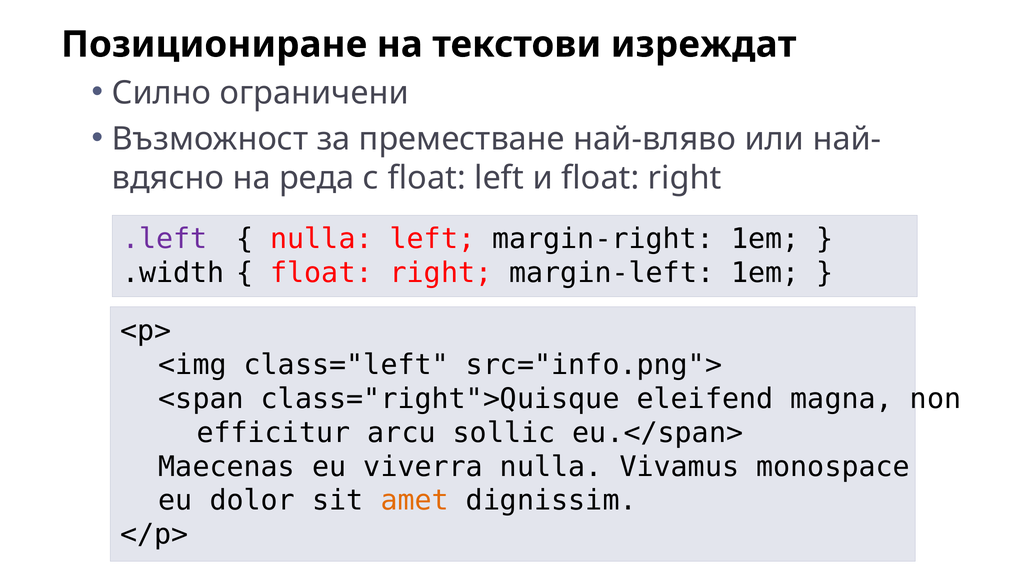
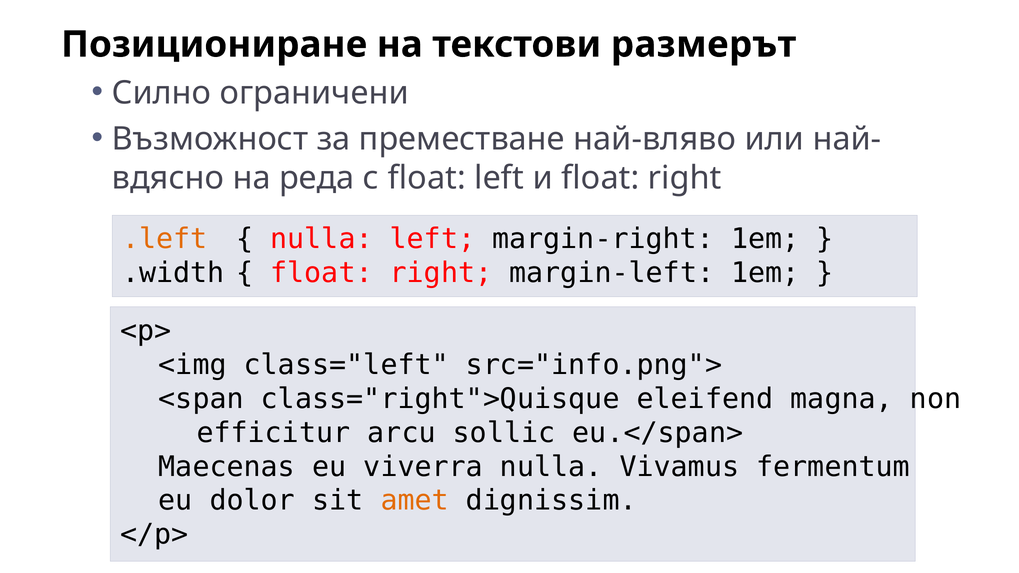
изреждат: изреждат -> размерът (703, 45)
.left colour: purple -> orange (165, 239)
monospace: monospace -> fermentum (833, 467)
